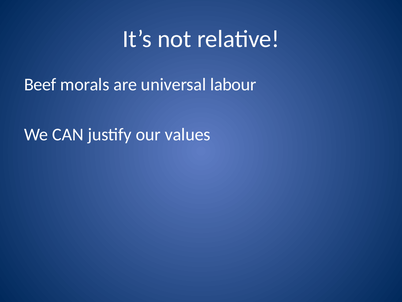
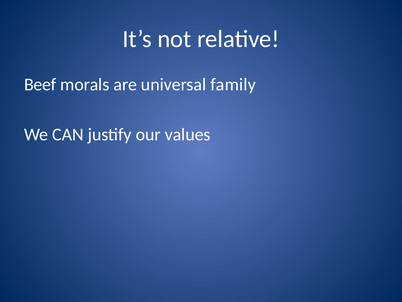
labour: labour -> family (233, 84)
